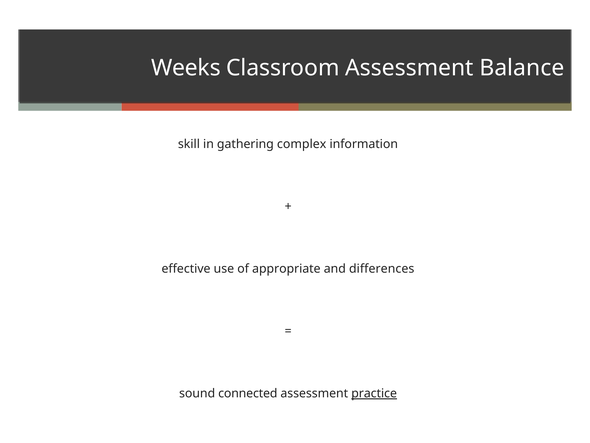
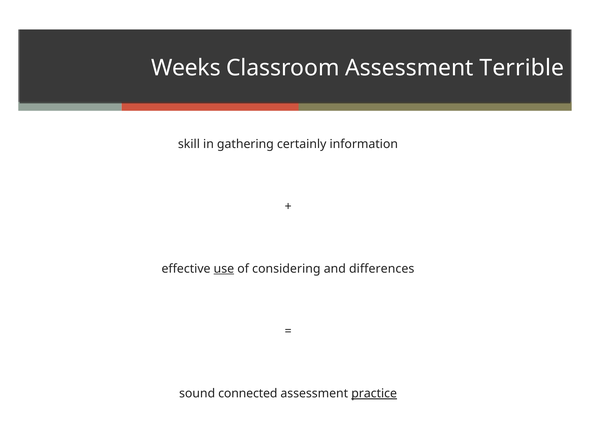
Balance: Balance -> Terrible (522, 68)
complex: complex -> certainly (302, 144)
use underline: none -> present (224, 269)
appropriate: appropriate -> considering (286, 269)
